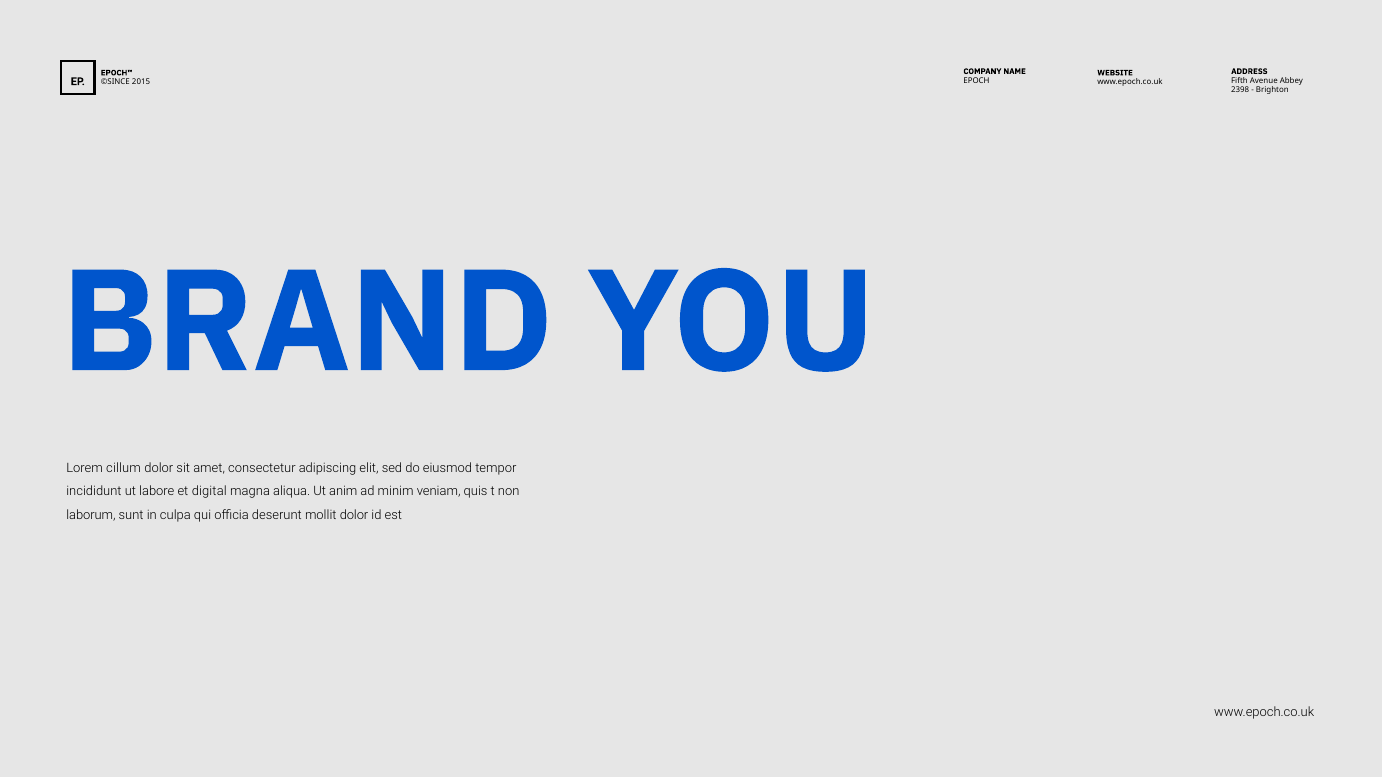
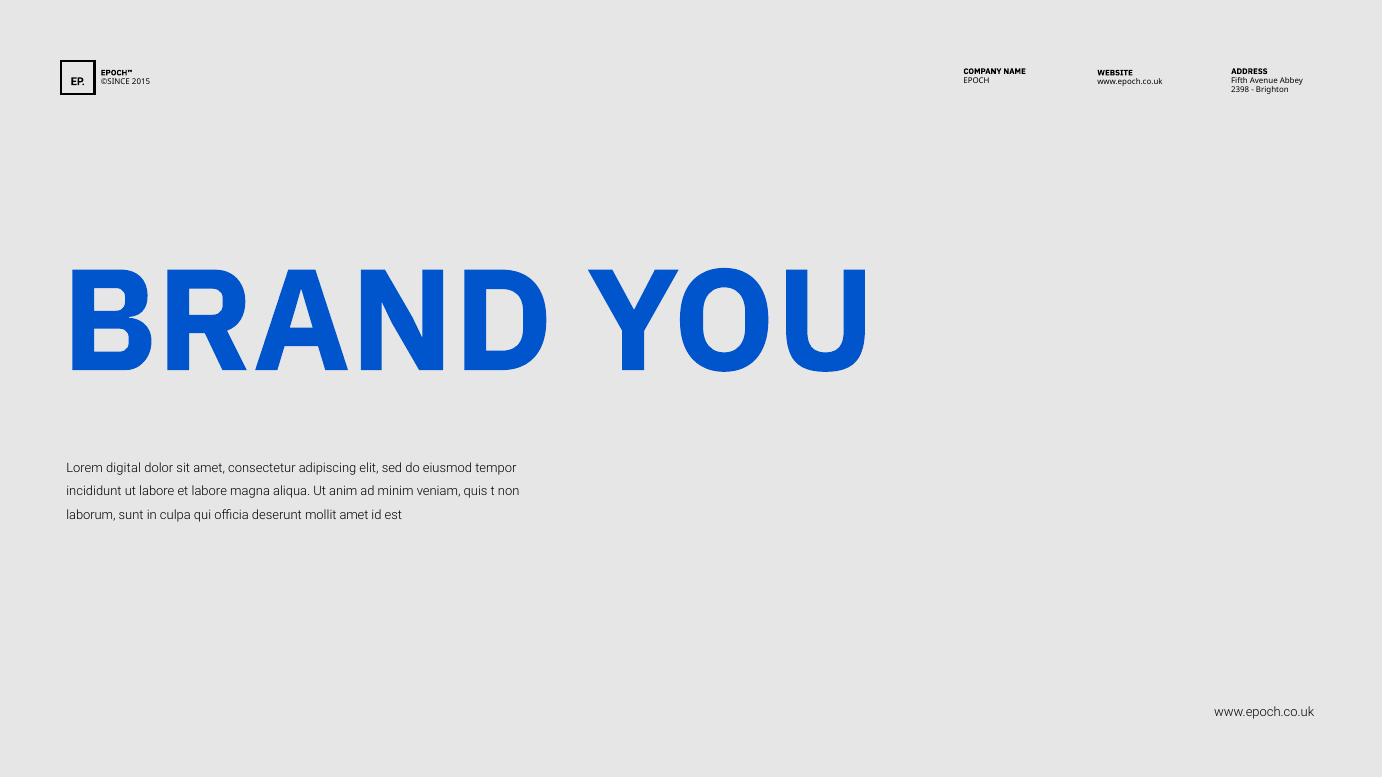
cillum: cillum -> digital (124, 468)
et digital: digital -> labore (209, 492)
mollit dolor: dolor -> amet (354, 515)
